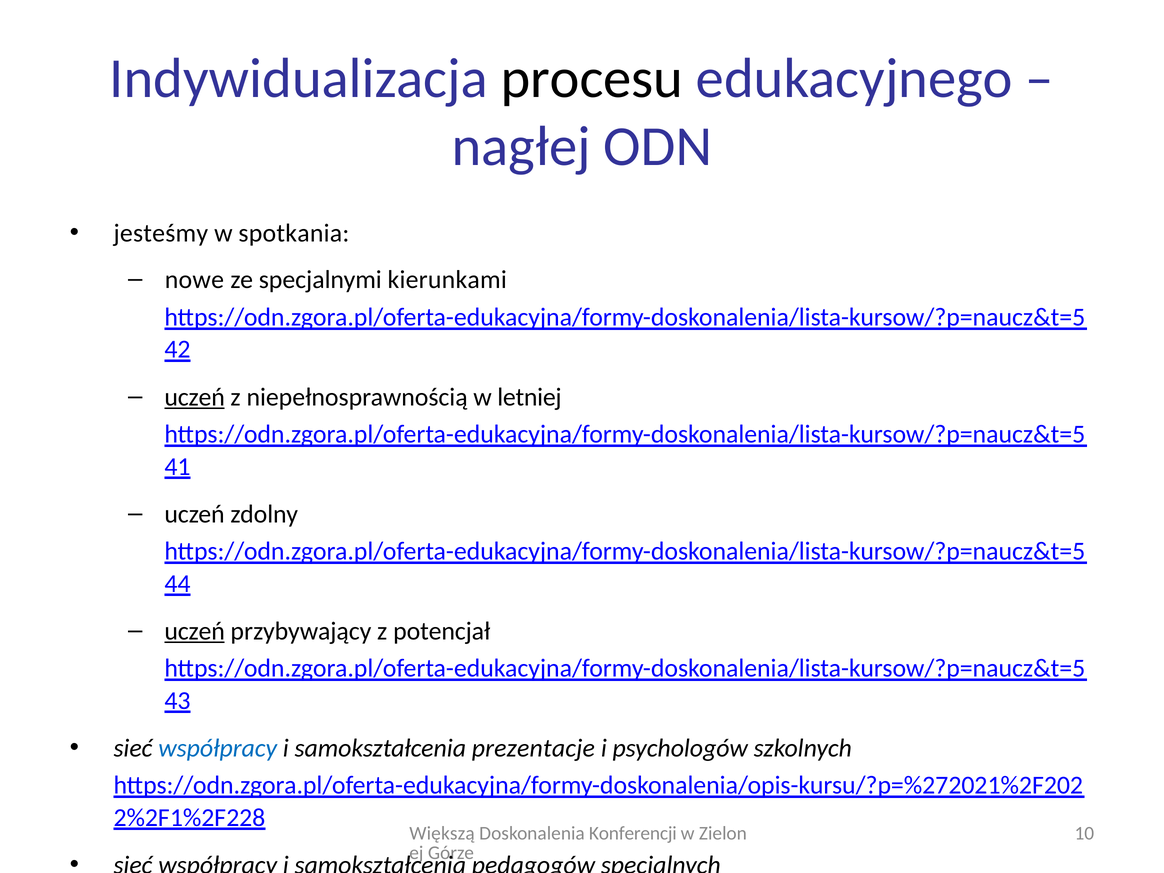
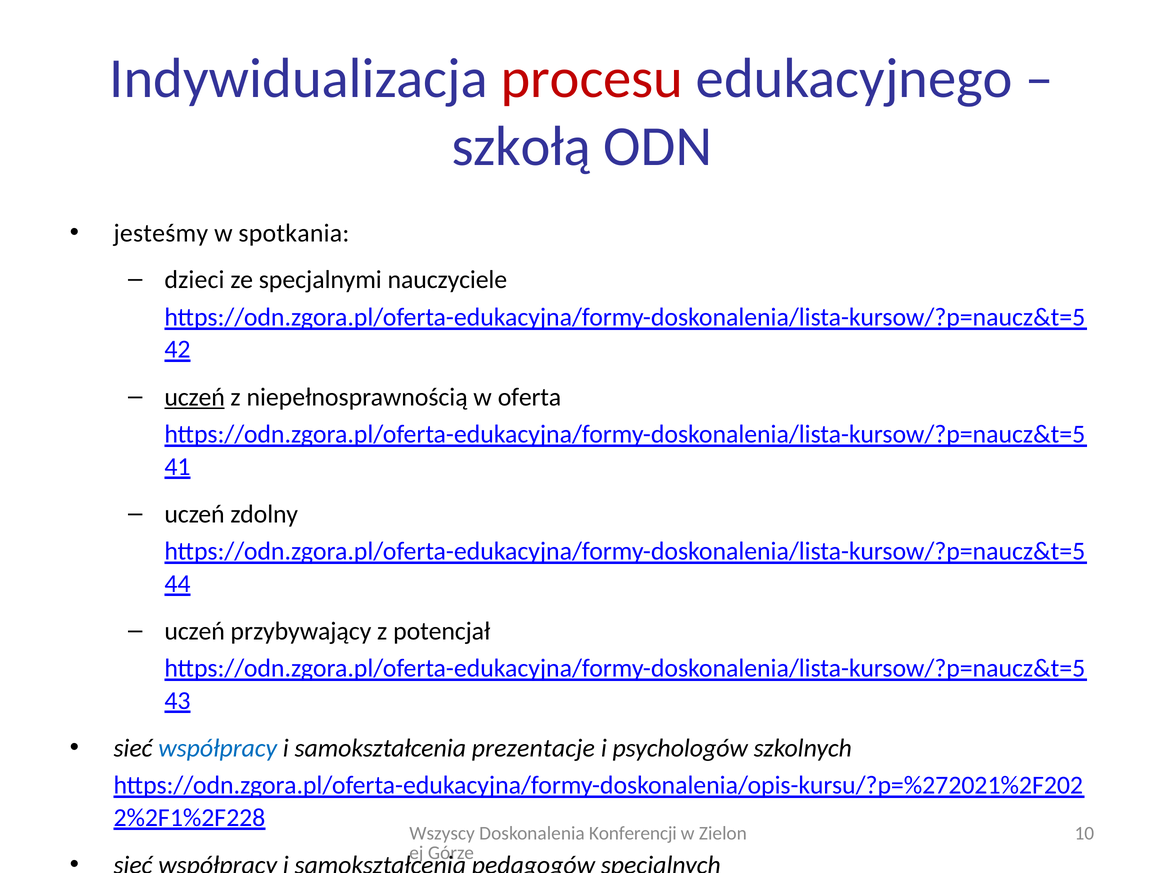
procesu colour: black -> red (592, 79)
nagłej: nagłej -> szkołą (521, 147)
nowe: nowe -> dzieci (194, 280)
kierunkami: kierunkami -> nauczyciele (447, 280)
letniej: letniej -> oferta (529, 397)
uczeń underline: present -> none (195, 631)
Większą: Większą -> Wszyscy (442, 834)
